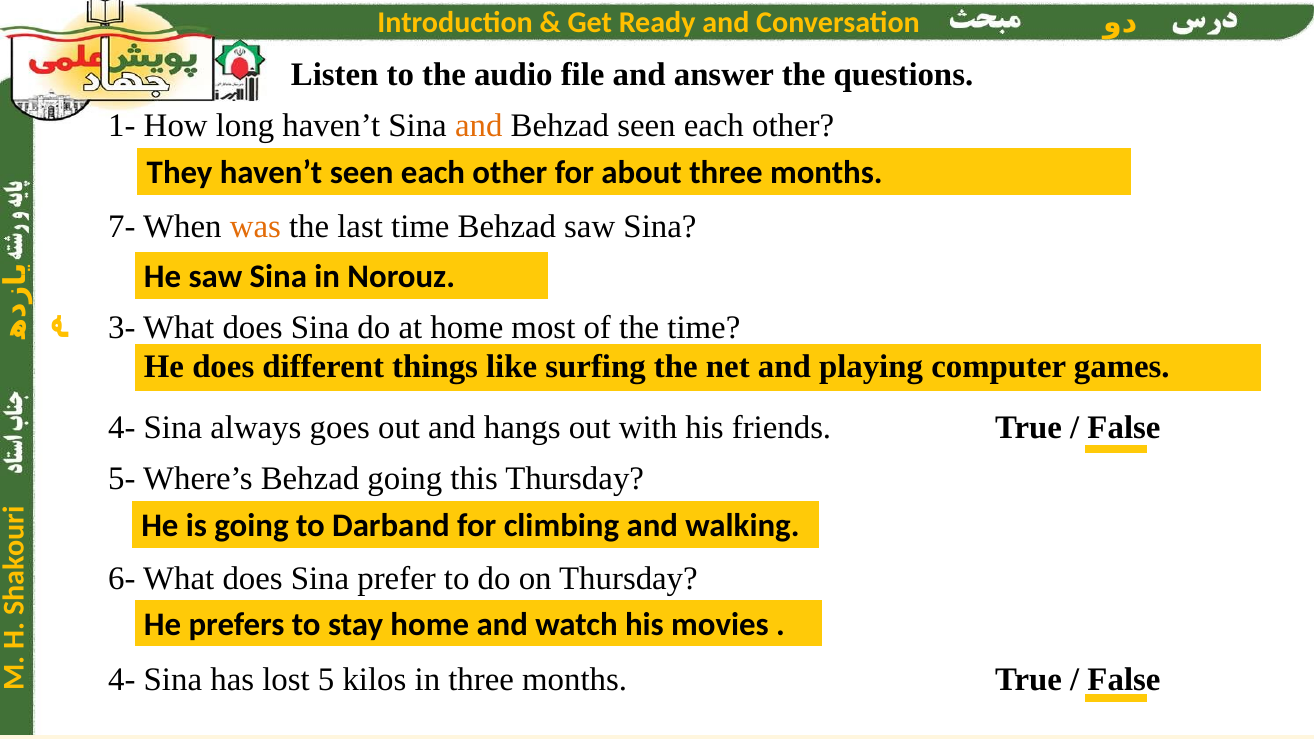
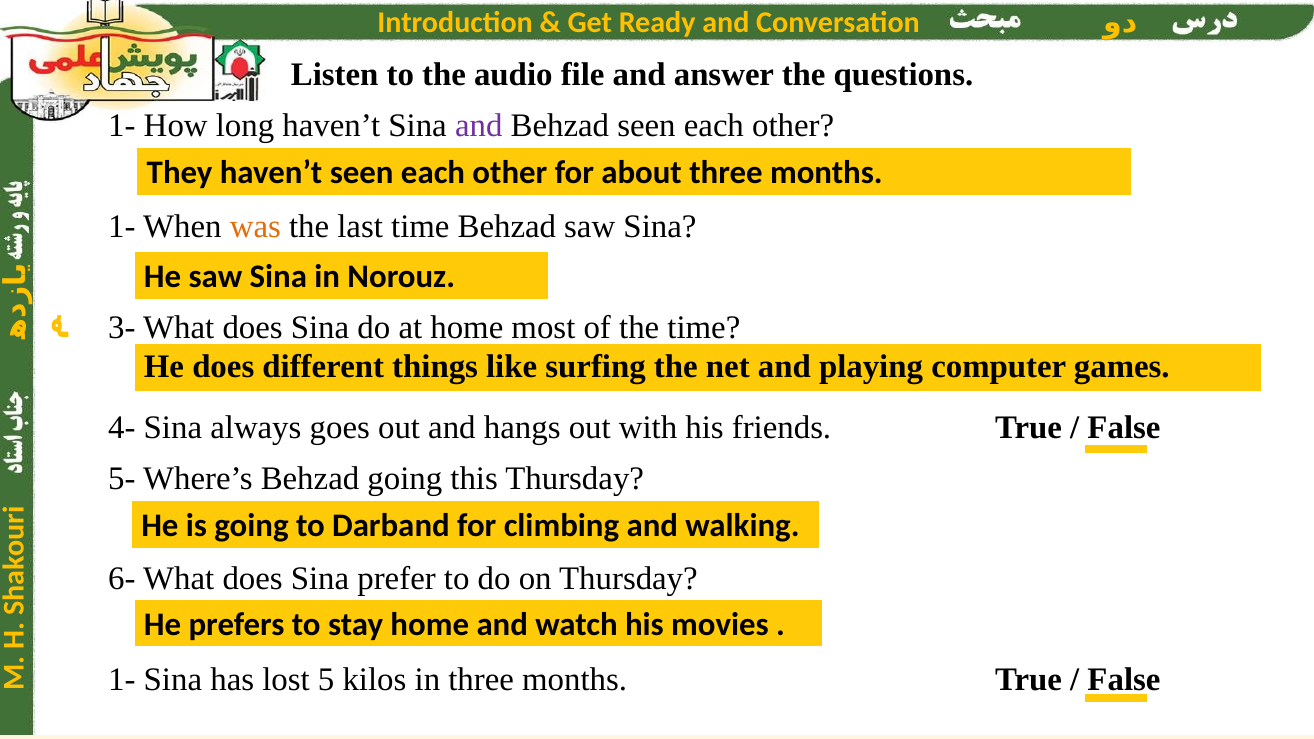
and colour: orange -> purple (479, 126)
7-: 7- -> 1- (122, 227)
4-: 4- -> 1- (122, 680)
